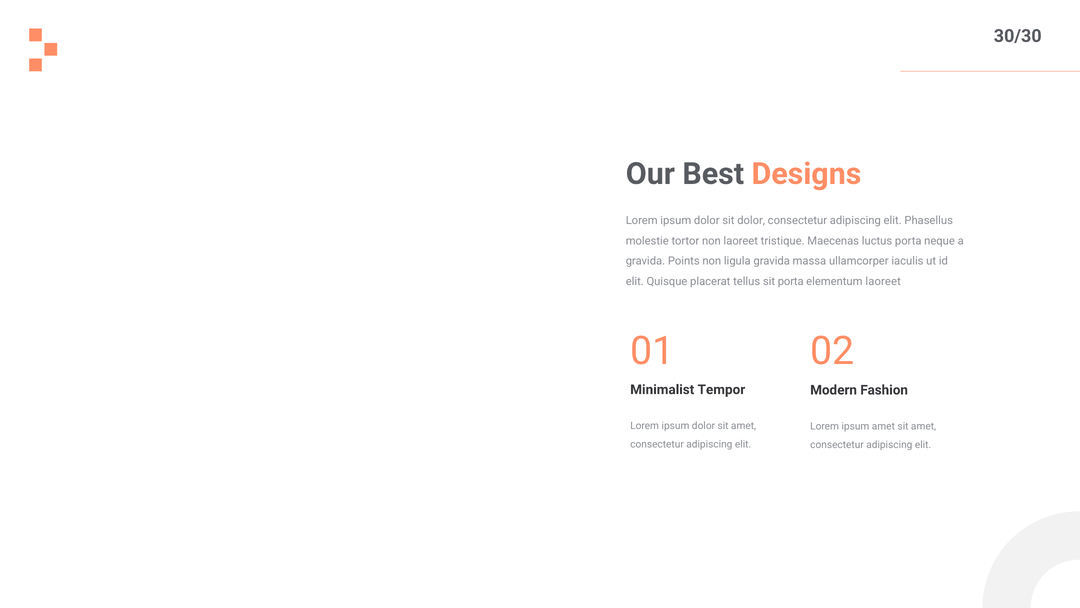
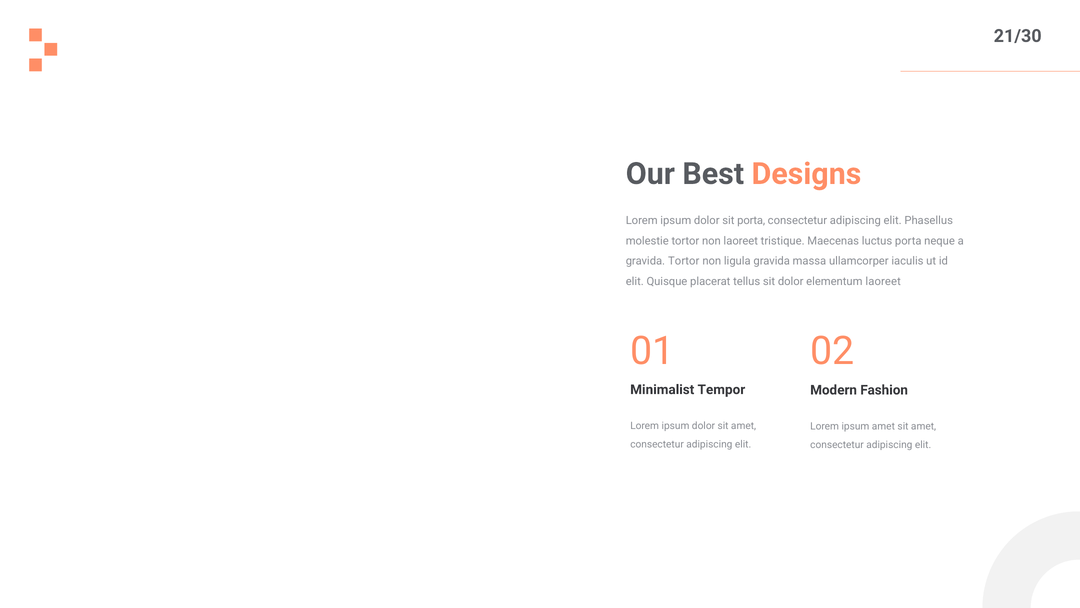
30/30: 30/30 -> 21/30 (1018, 36)
sit dolor: dolor -> porta (751, 220)
gravida Points: Points -> Tortor (684, 261)
sit porta: porta -> dolor (791, 281)
